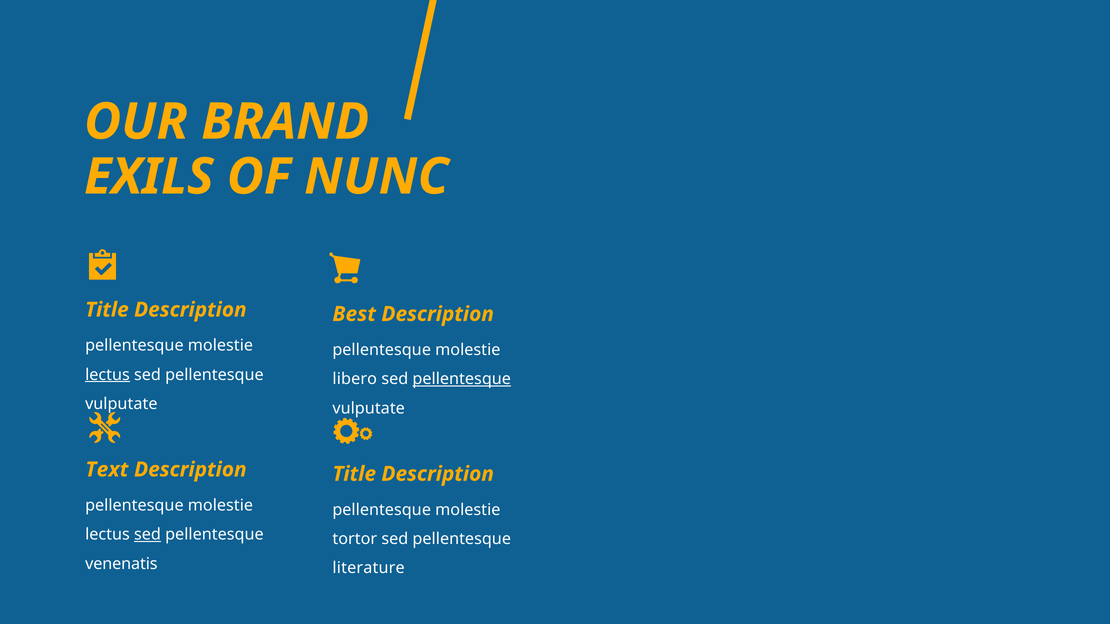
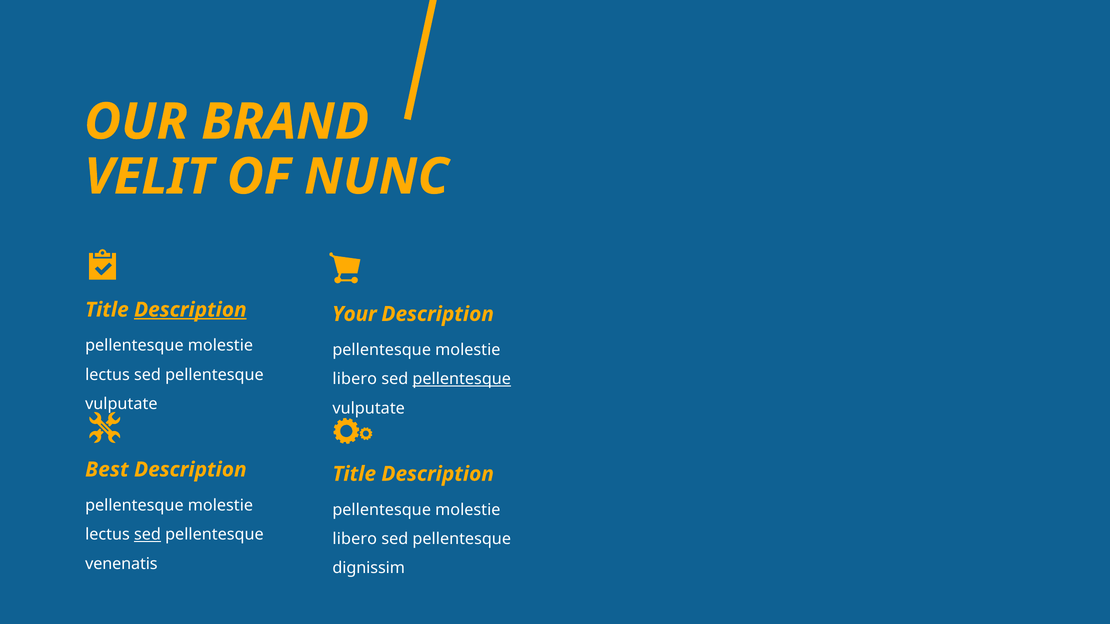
EXILS: EXILS -> VELIT (149, 177)
Description underline: none -> present (190, 310)
Best: Best -> Your (354, 314)
lectus underline: present -> none (107, 375)
Text: Text -> Best (107, 470)
tortor: tortor -> libero (355, 539)
literature: literature -> dignissim (369, 568)
